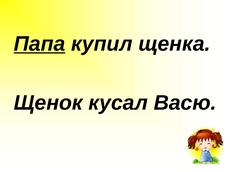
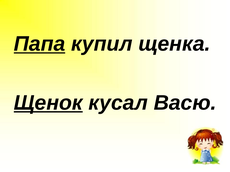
Щенок underline: none -> present (48, 103)
